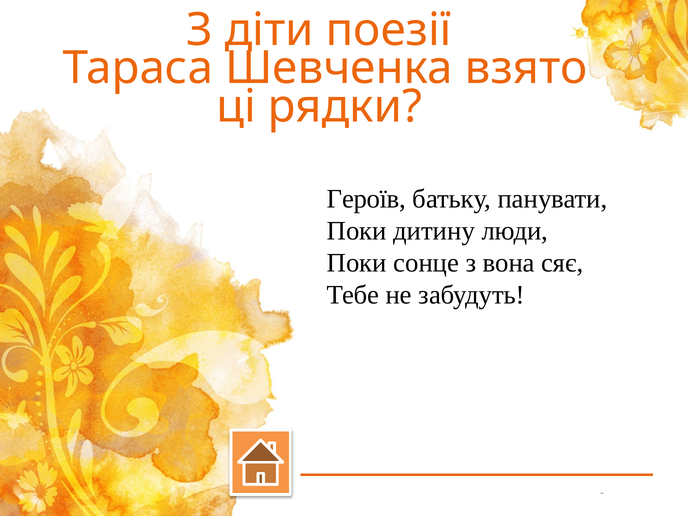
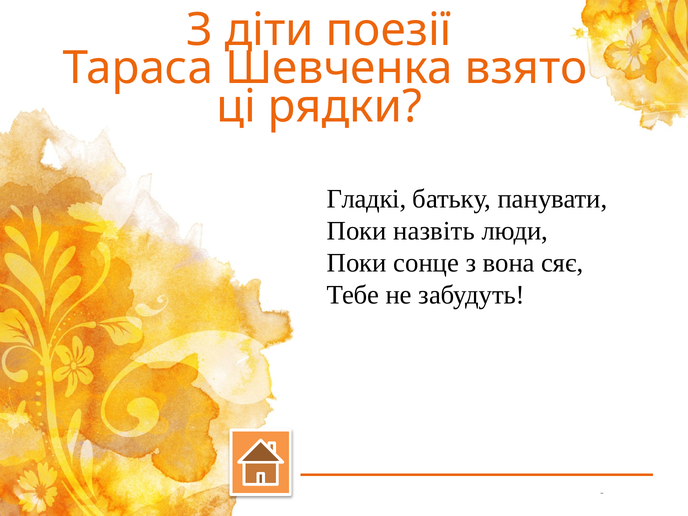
Героїв: Героїв -> Гладкі (366, 199)
дитину: дитину -> назвіть (434, 231)
